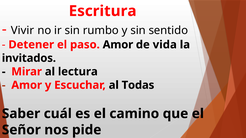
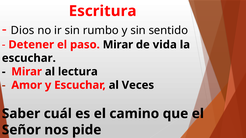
Vivir: Vivir -> Dios (23, 30)
paso Amor: Amor -> Mirar (118, 45)
invitados: invitados -> escuchar (29, 58)
Todas: Todas -> Veces (138, 85)
